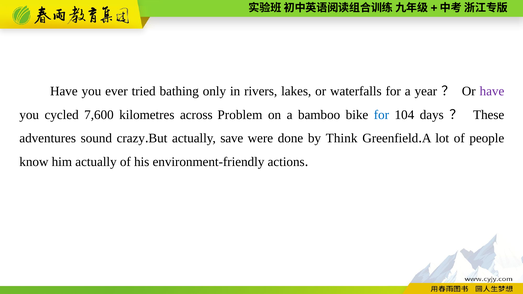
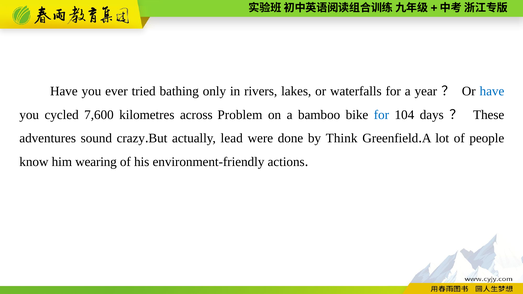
have colour: purple -> blue (492, 91)
save: save -> lead (232, 138)
him actually: actually -> wearing (96, 162)
